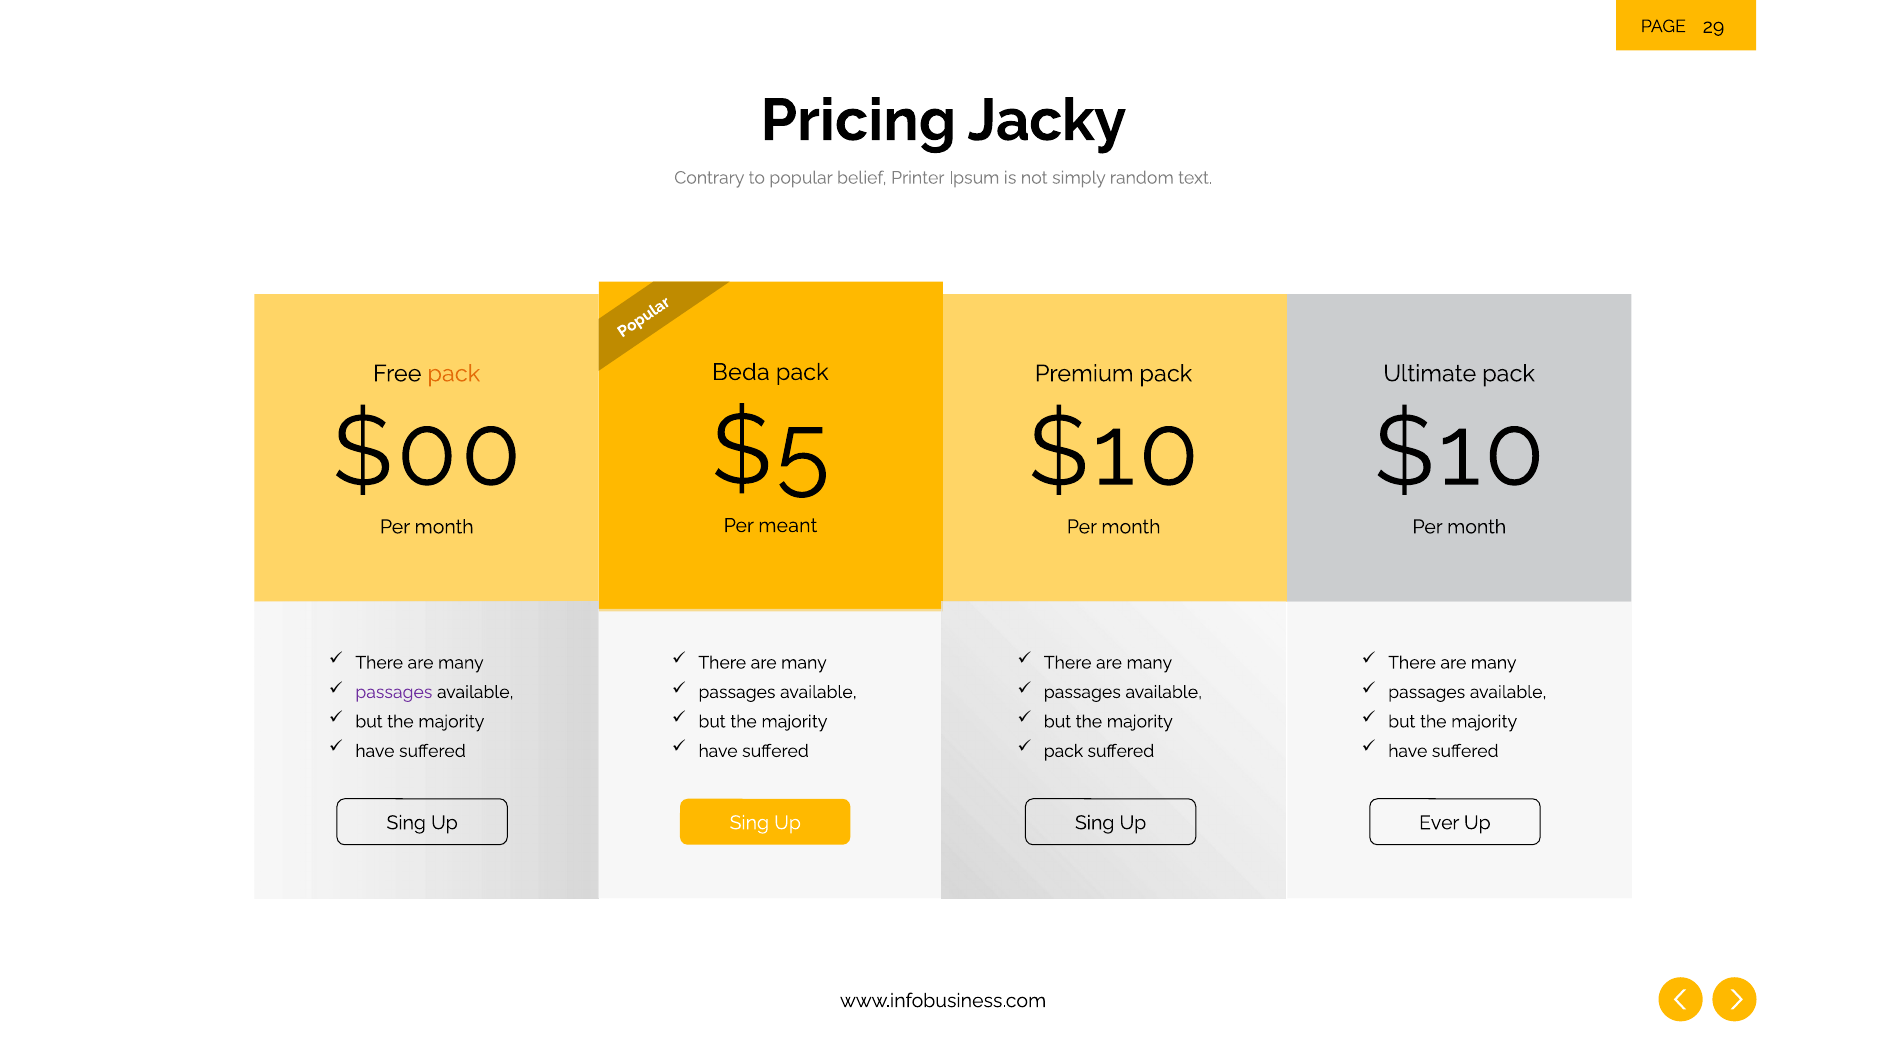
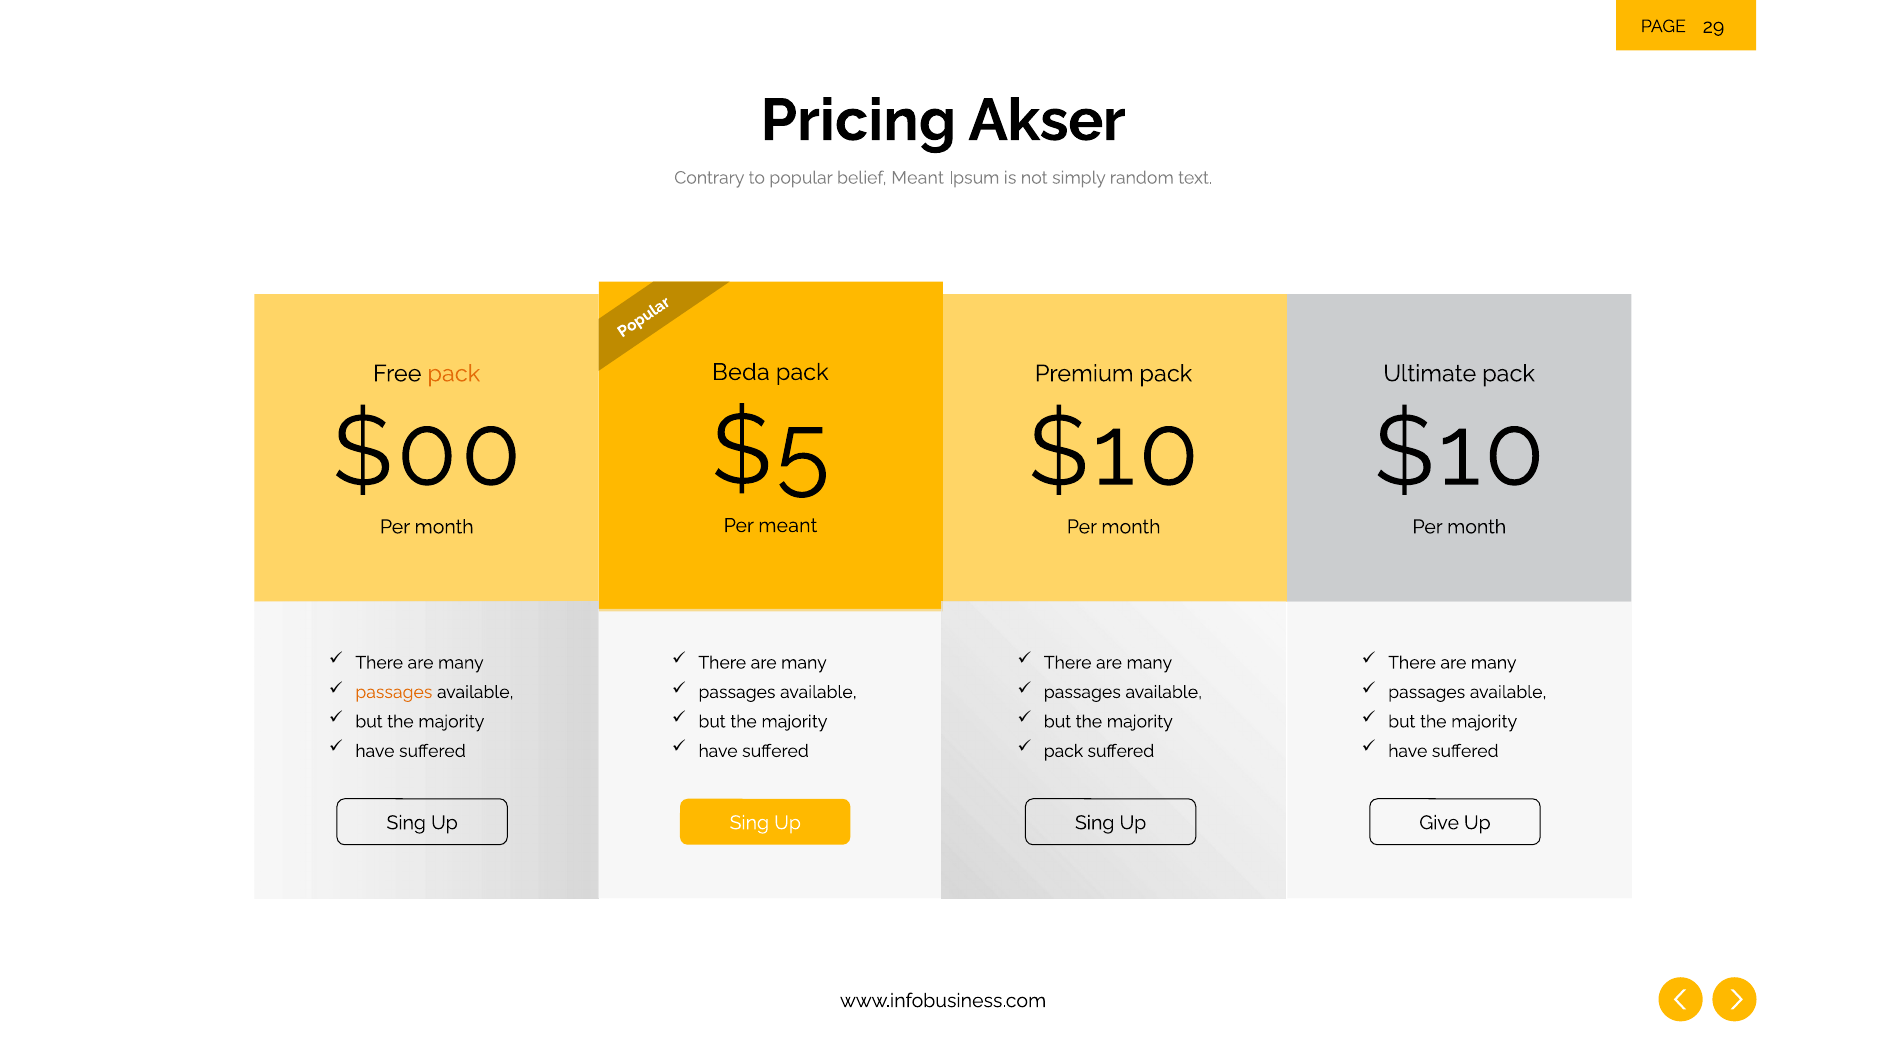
Jacky: Jacky -> Akser (1047, 121)
belief Printer: Printer -> Meant (918, 178)
passages colour: purple -> orange (394, 692)
Ever: Ever -> Give (1439, 823)
